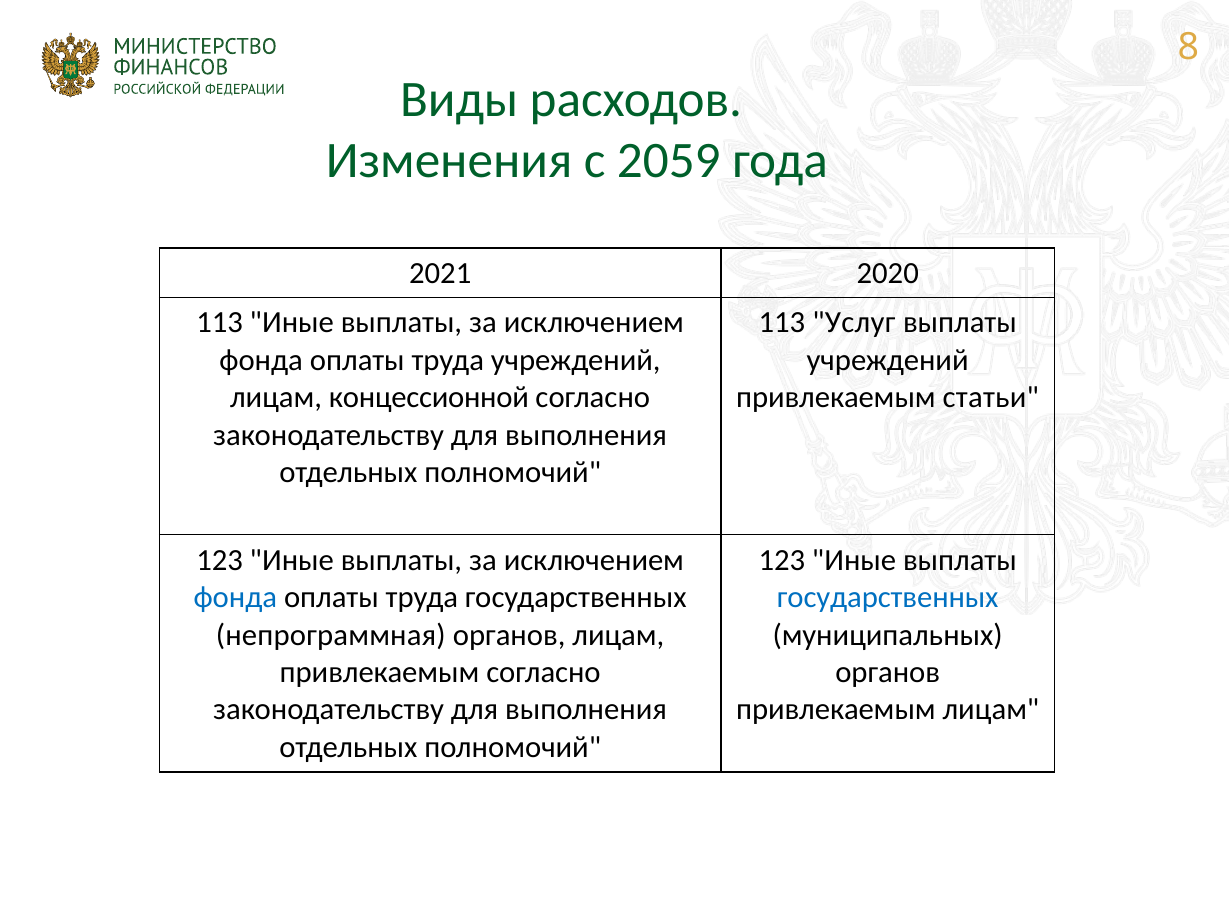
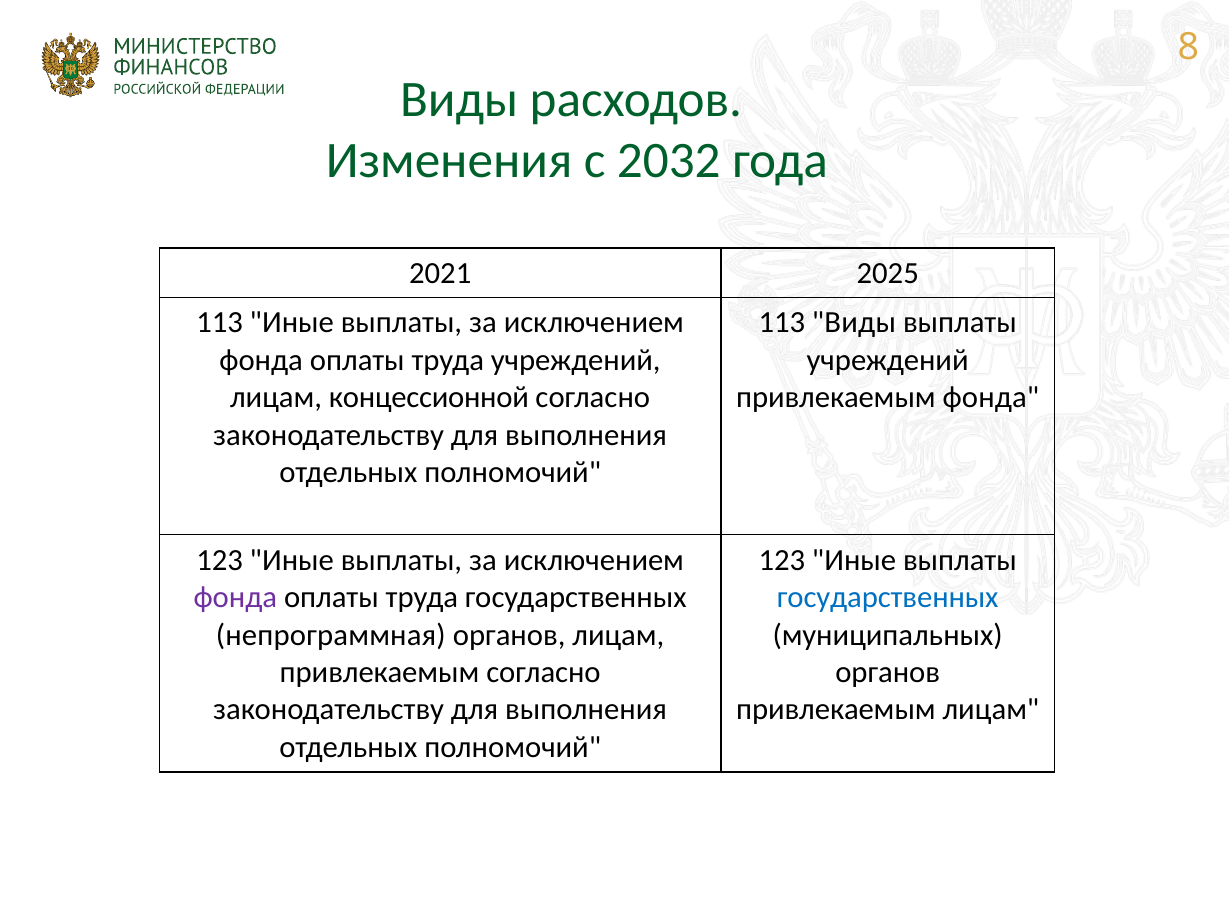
2059: 2059 -> 2032 (669, 161)
2020: 2020 -> 2025 (888, 273)
113 Услуг: Услуг -> Виды (854, 323)
привлекаемым статьи: статьи -> фонда (991, 398)
фонда colour: blue -> purple (235, 598)
